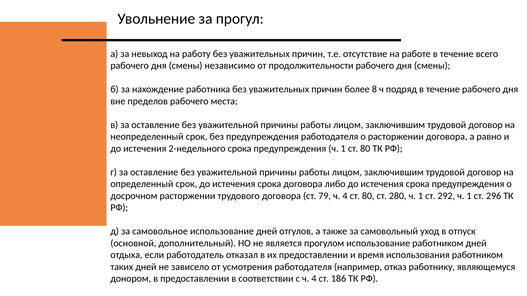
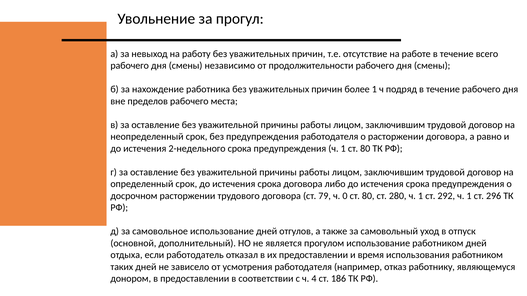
более 8: 8 -> 1 (374, 89)
79 ч 4: 4 -> 0 (345, 196)
